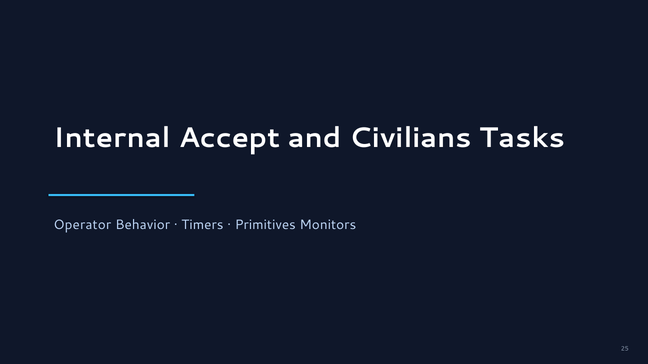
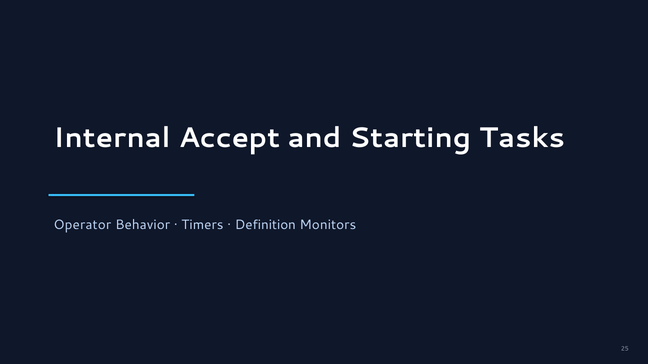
Civilians: Civilians -> Starting (410, 138)
Primitives: Primitives -> Definition (265, 225)
